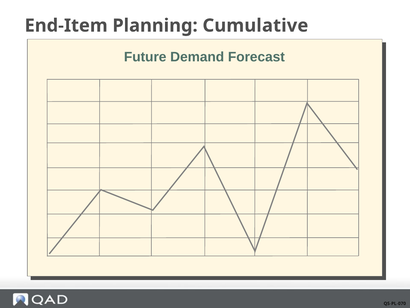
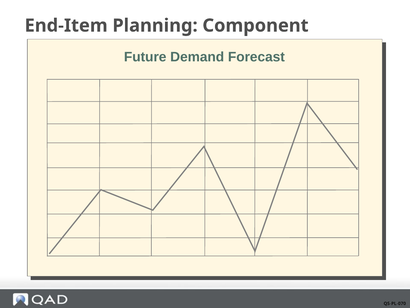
Cumulative: Cumulative -> Component (255, 26)
